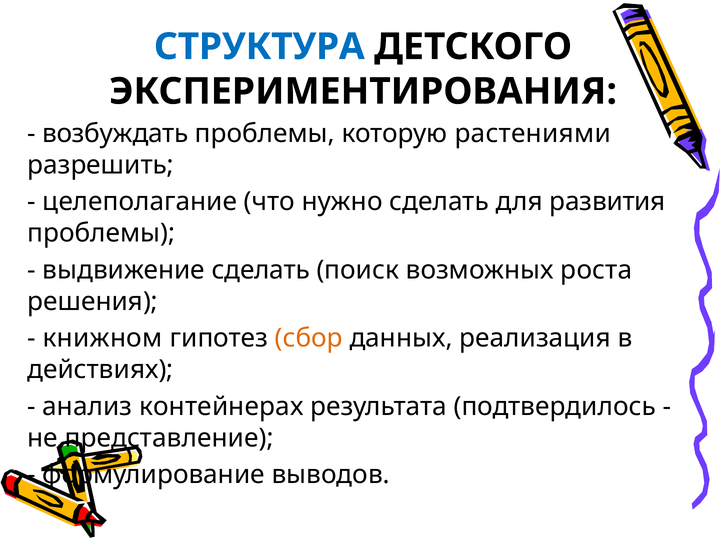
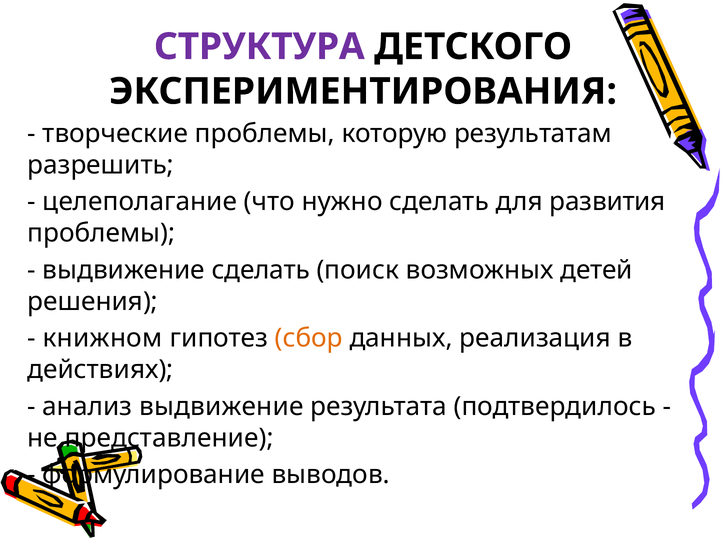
СТРУКТУРА colour: blue -> purple (259, 47)
возбуждать: возбуждать -> творческие (115, 134)
растениями: растениями -> результатам (533, 134)
роста: роста -> детей (597, 270)
анализ контейнерах: контейнерах -> выдвижение (221, 407)
